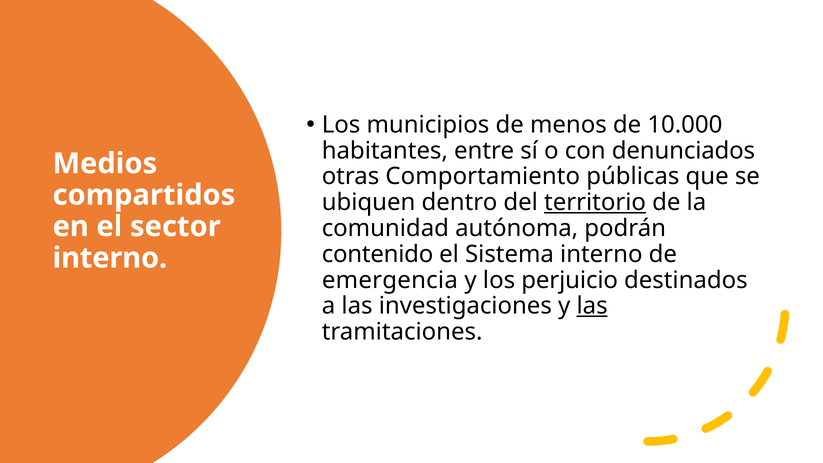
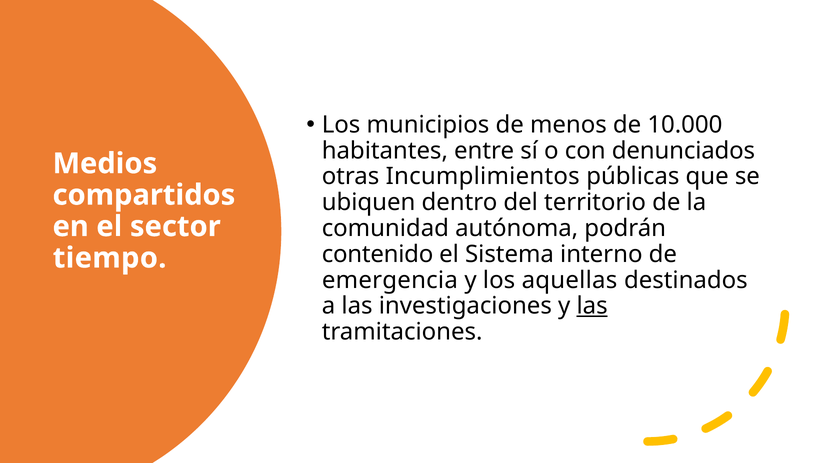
Comportamiento: Comportamiento -> Incumplimientos (483, 177)
territorio underline: present -> none (595, 202)
interno: interno -> tiempo (110, 258)
perjuicio: perjuicio -> aquellas (569, 280)
